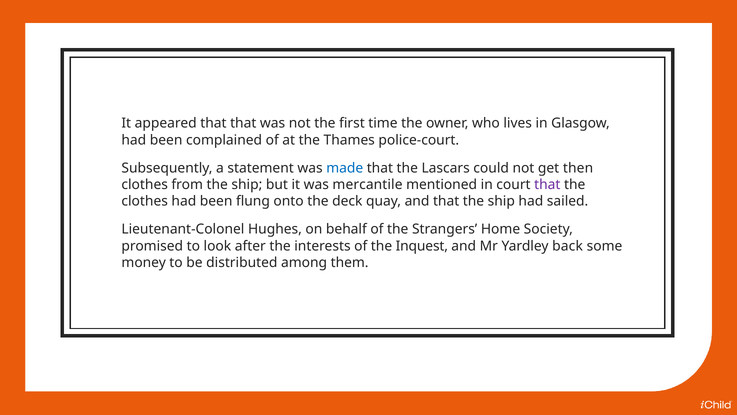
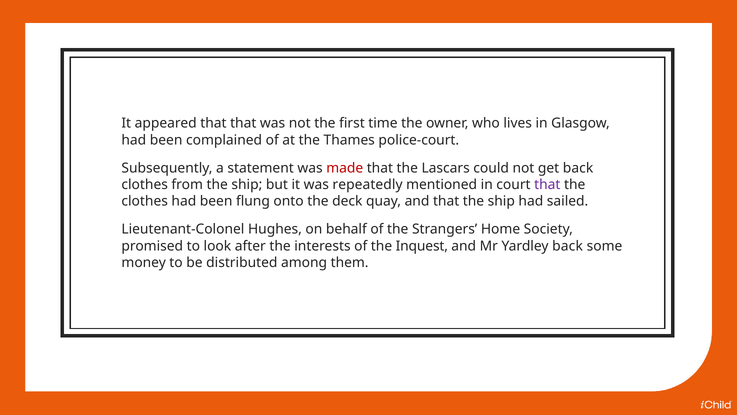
made colour: blue -> red (345, 168)
get then: then -> back (578, 168)
mercantile: mercantile -> repeatedly (368, 185)
